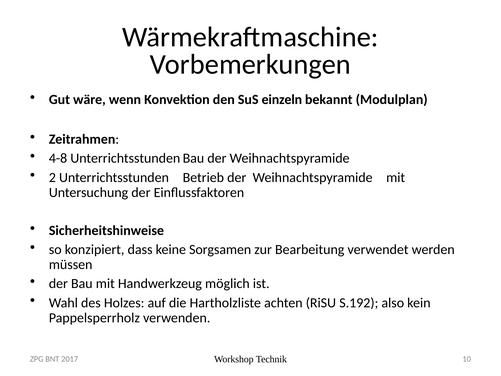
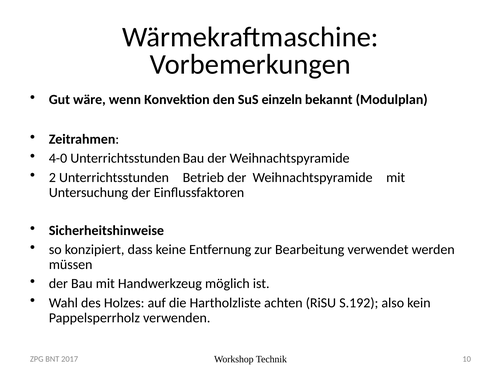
4-8: 4-8 -> 4-0 (58, 158)
Sorgsamen: Sorgsamen -> Entfernung (220, 249)
